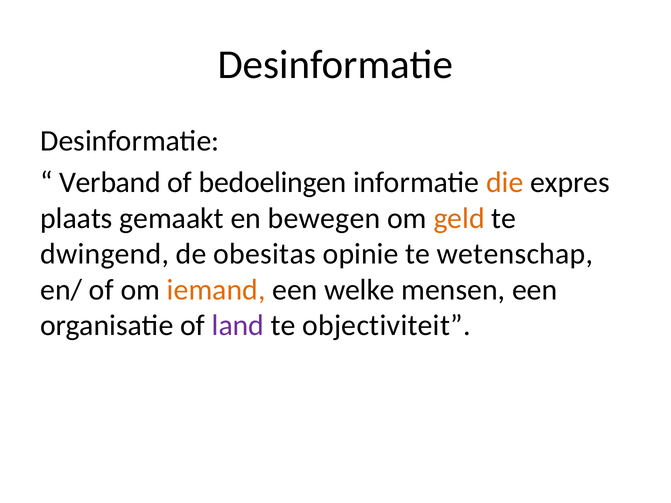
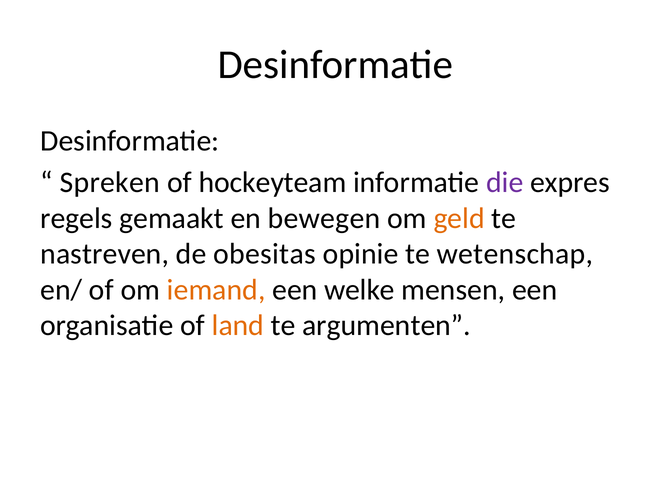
Verband: Verband -> Spreken (110, 183)
bedoelingen: bedoelingen -> hockeyteam (273, 183)
die colour: orange -> purple (505, 183)
plaats: plaats -> regels (76, 218)
dwingend: dwingend -> nastreven (105, 254)
land colour: purple -> orange (238, 326)
objectiviteit: objectiviteit -> argumenten (387, 326)
